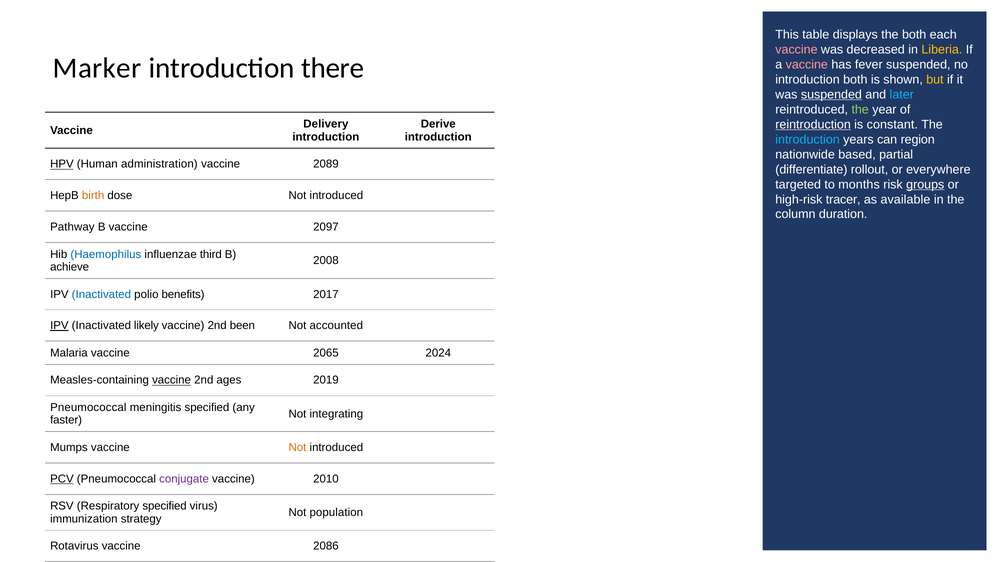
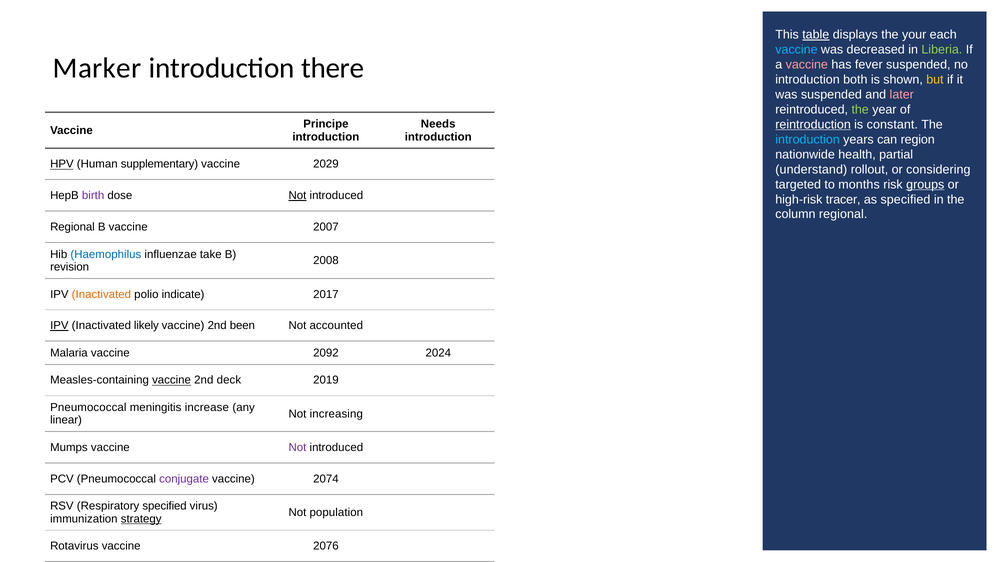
table underline: none -> present (816, 35)
the both: both -> your (914, 35)
vaccine colour: pink -> light blue (796, 50)
Liberia colour: yellow -> light green (942, 50)
suspended underline: present -> none (831, 94)
later colour: light blue -> pink (902, 94)
Delivery: Delivery -> Principe (326, 124)
Derive: Derive -> Needs (438, 124)
based: based -> health (857, 154)
administration: administration -> supplementary (159, 164)
2089: 2089 -> 2029 (326, 164)
differentiate: differentiate -> understand (811, 169)
everywhere: everywhere -> considering (938, 169)
birth colour: orange -> purple (93, 196)
Not underline: none -> present (297, 196)
as available: available -> specified (905, 199)
column duration: duration -> regional (843, 214)
Pathway: Pathway -> Regional (72, 227)
2097: 2097 -> 2007 (326, 227)
third: third -> take (211, 254)
achieve: achieve -> revision (70, 267)
Inactivated colour: blue -> orange (101, 294)
benefits: benefits -> indicate (183, 294)
2065: 2065 -> 2092 (326, 353)
ages: ages -> deck (229, 380)
meningitis specified: specified -> increase (207, 407)
integrating: integrating -> increasing (336, 414)
faster: faster -> linear (66, 420)
Not colour: orange -> purple (297, 447)
PCV underline: present -> none (62, 479)
2010: 2010 -> 2074 (326, 479)
strategy underline: none -> present (141, 519)
2086: 2086 -> 2076 (326, 546)
